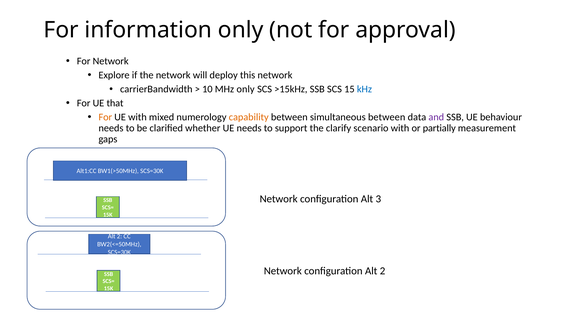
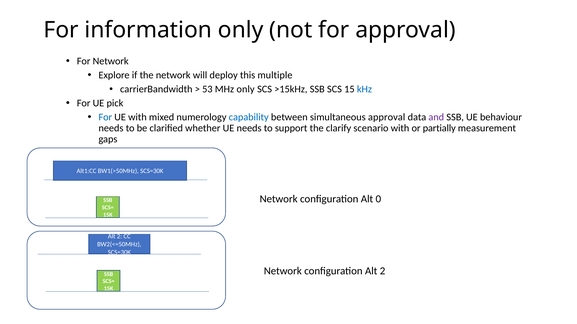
this network: network -> multiple (275, 75)
10: 10 -> 53 (207, 89)
that: that -> pick (115, 103)
For colour: orange -> blue (105, 117)
capability colour: orange -> blue (249, 117)
simultaneous between: between -> approval (387, 117)
3: 3 -> 0 (378, 199)
